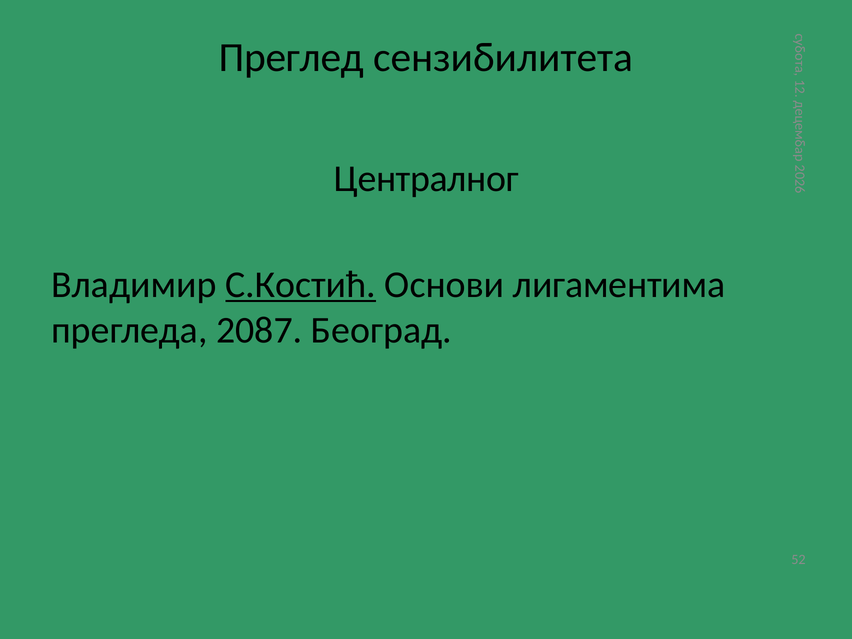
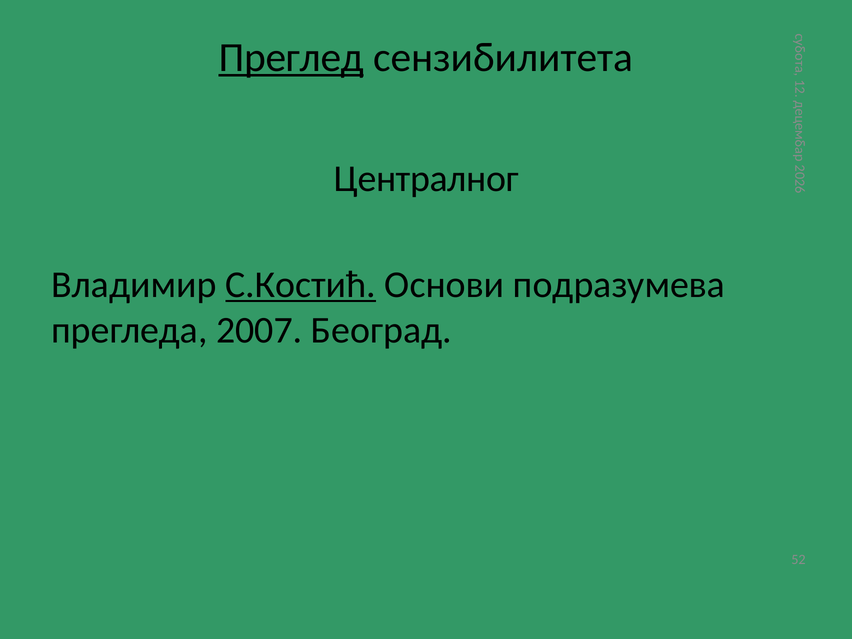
Преглед underline: none -> present (291, 58)
лигаментима: лигаментима -> подразумева (619, 285)
2087: 2087 -> 2007 (259, 330)
